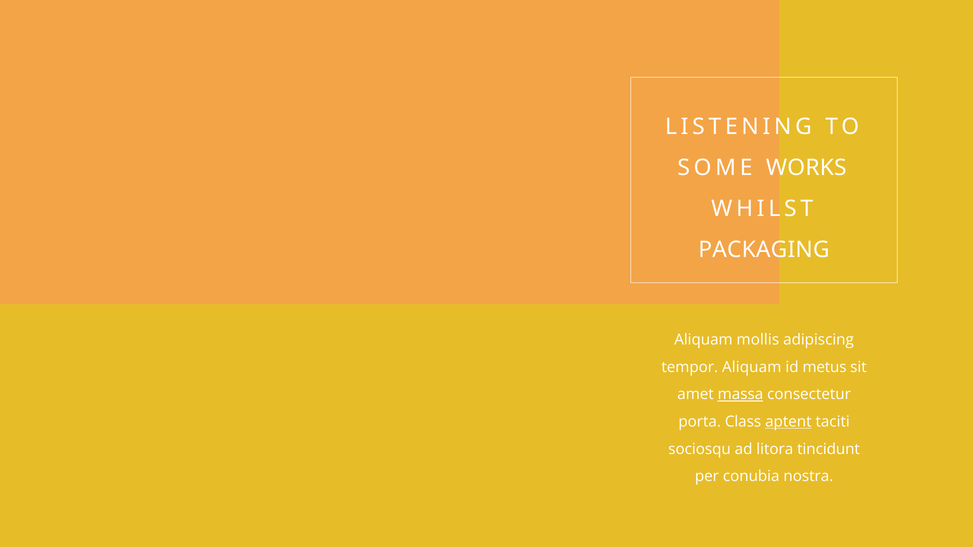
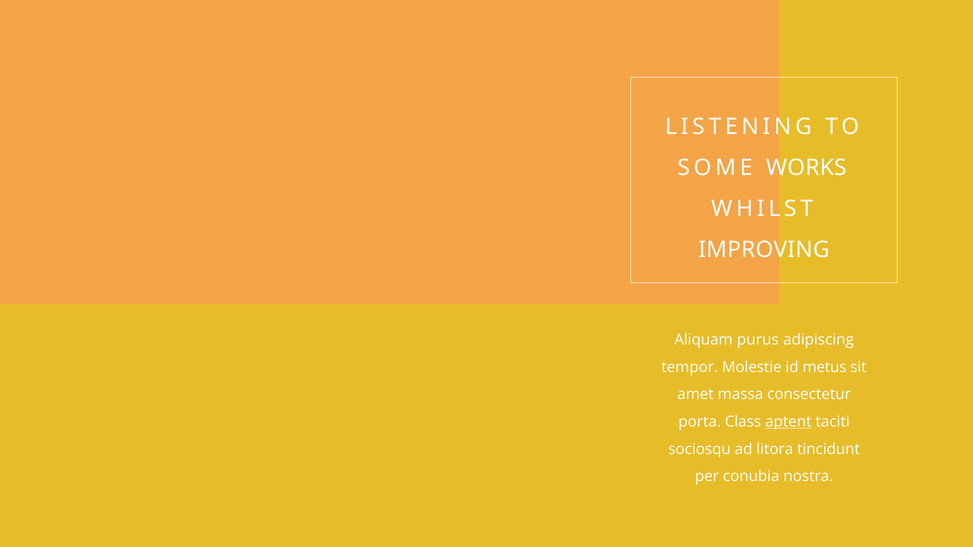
PACKAGING: PACKAGING -> IMPROVING (764, 250)
mollis: mollis -> purus (758, 340)
tempor Aliquam: Aliquam -> Molestie (752, 367)
massa underline: present -> none (740, 395)
